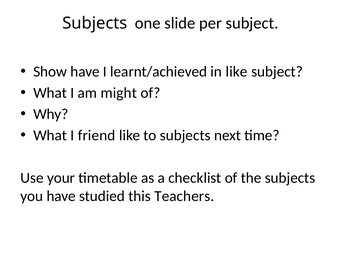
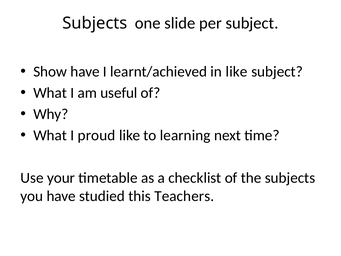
might: might -> useful (119, 93)
friend: friend -> proud (97, 135)
to subjects: subjects -> learning (185, 135)
